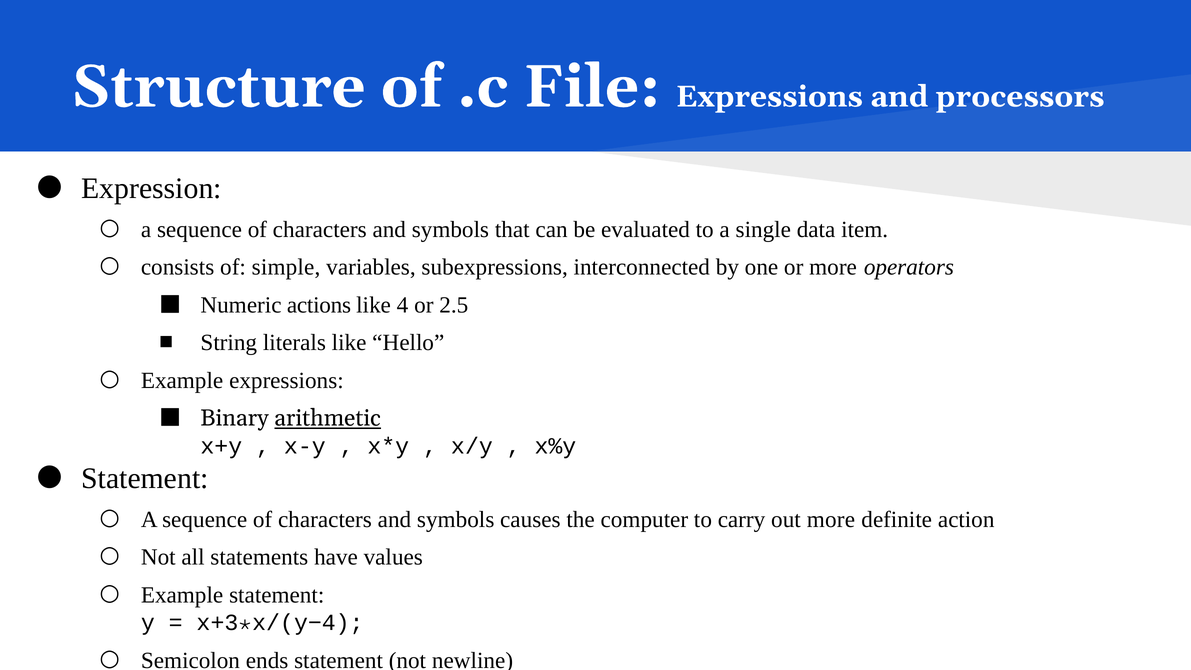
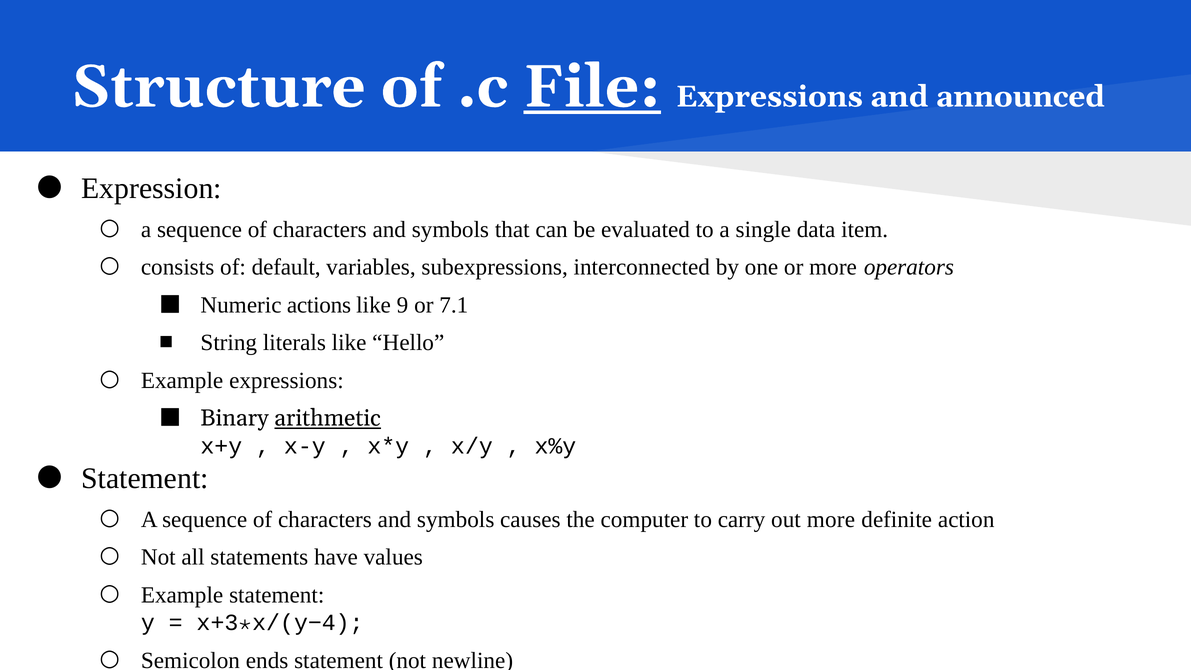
File underline: none -> present (592, 87)
processors: processors -> announced (1020, 97)
simple: simple -> default (286, 267)
4: 4 -> 9 (402, 305)
2.5: 2.5 -> 7.1 (454, 305)
